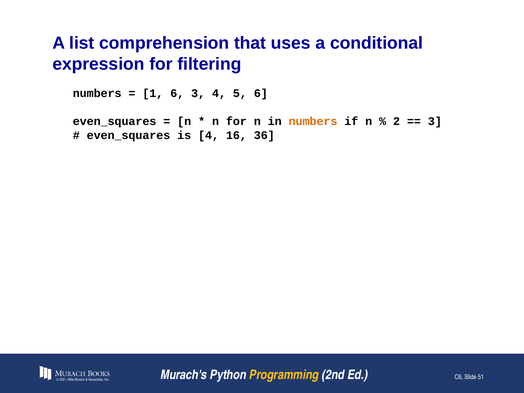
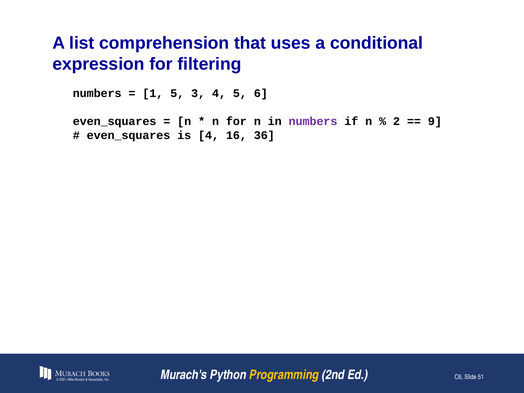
1 6: 6 -> 5 (177, 93)
numbers colour: orange -> purple (313, 121)
3: 3 -> 9 (435, 121)
